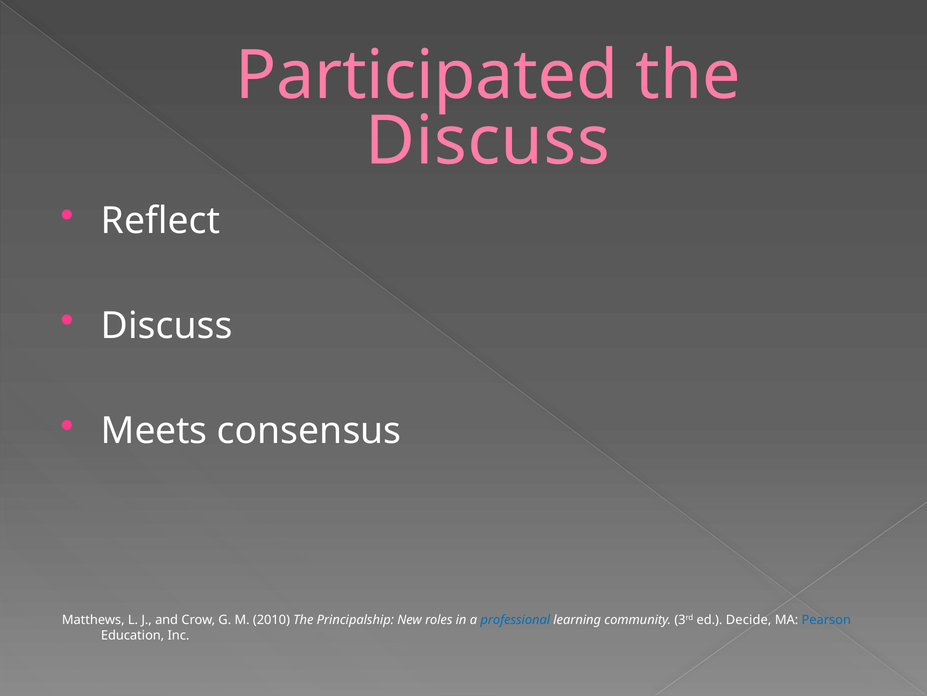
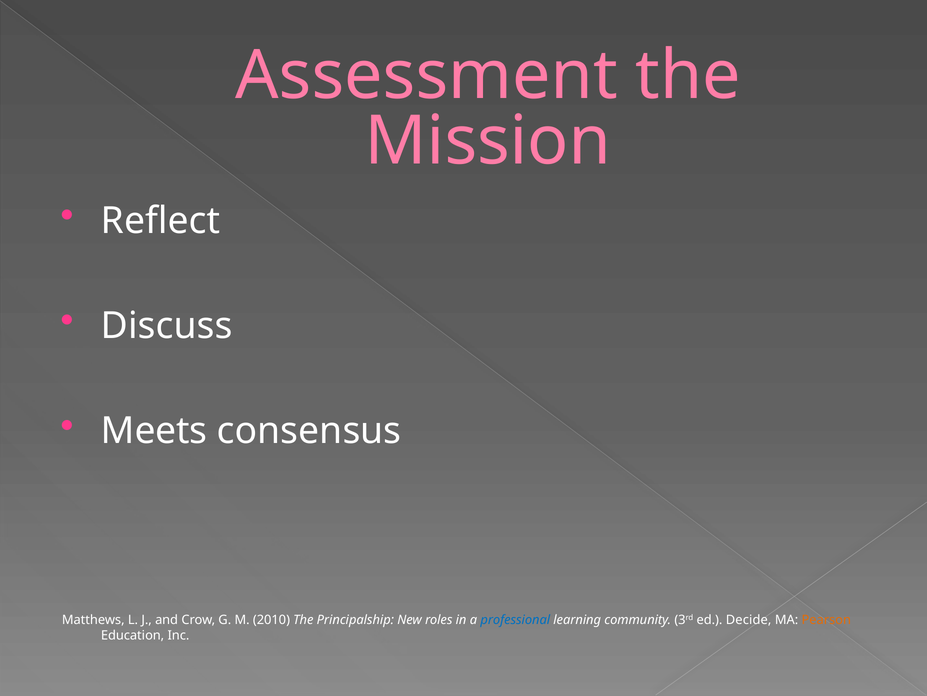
Participated: Participated -> Assessment (426, 75)
Discuss: Discuss -> Mission (488, 141)
Pearson colour: blue -> orange (826, 619)
